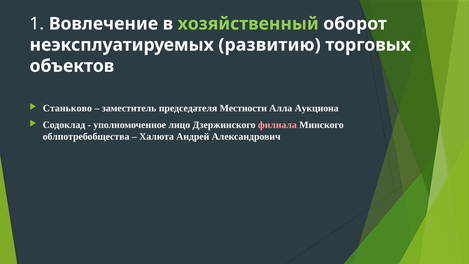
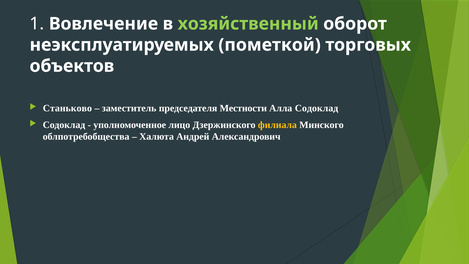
развитию: развитию -> пометкой (270, 45)
Алла Аукциона: Аукциона -> Содоклад (317, 108)
филиала colour: pink -> yellow (277, 125)
